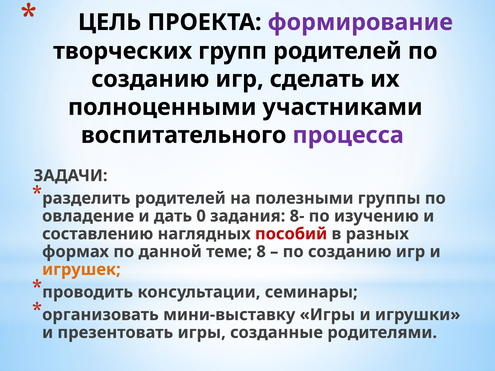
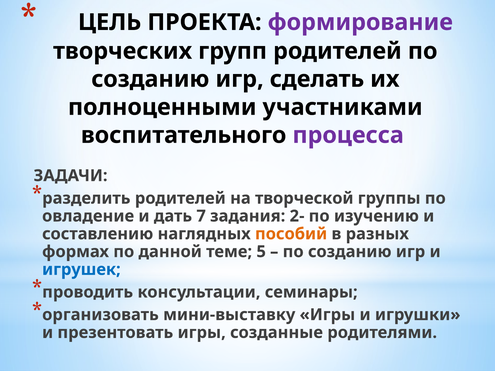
полезными: полезными -> творческой (304, 198)
0: 0 -> 7 (201, 216)
8-: 8- -> 2- (297, 216)
пособий colour: red -> orange (291, 234)
8: 8 -> 5 (261, 252)
игрушек colour: orange -> blue (81, 270)
